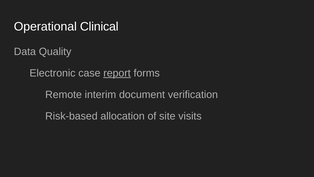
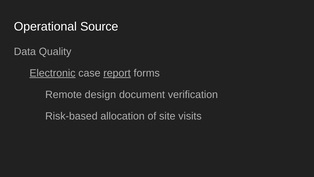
Clinical: Clinical -> Source (99, 27)
Electronic underline: none -> present (53, 73)
interim: interim -> design (100, 94)
